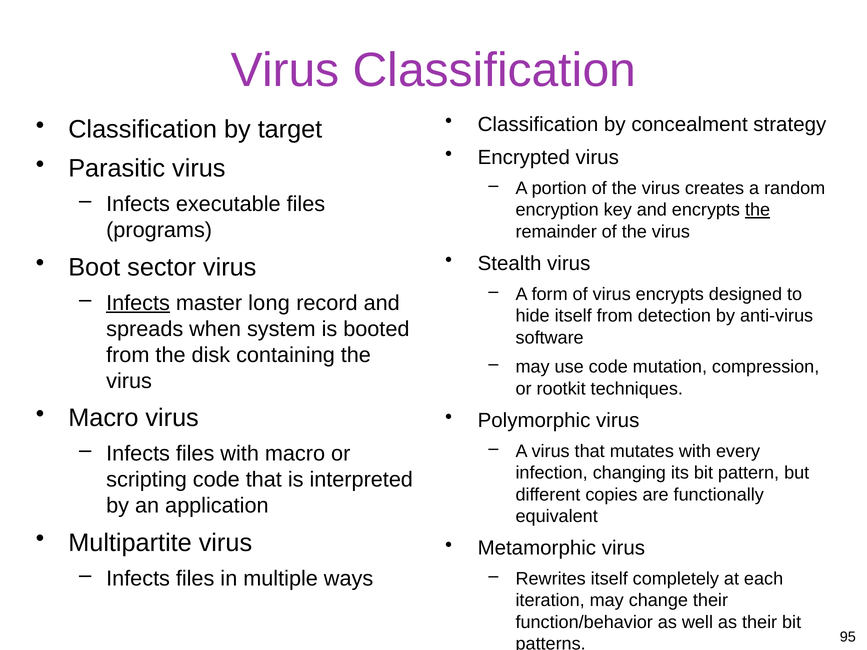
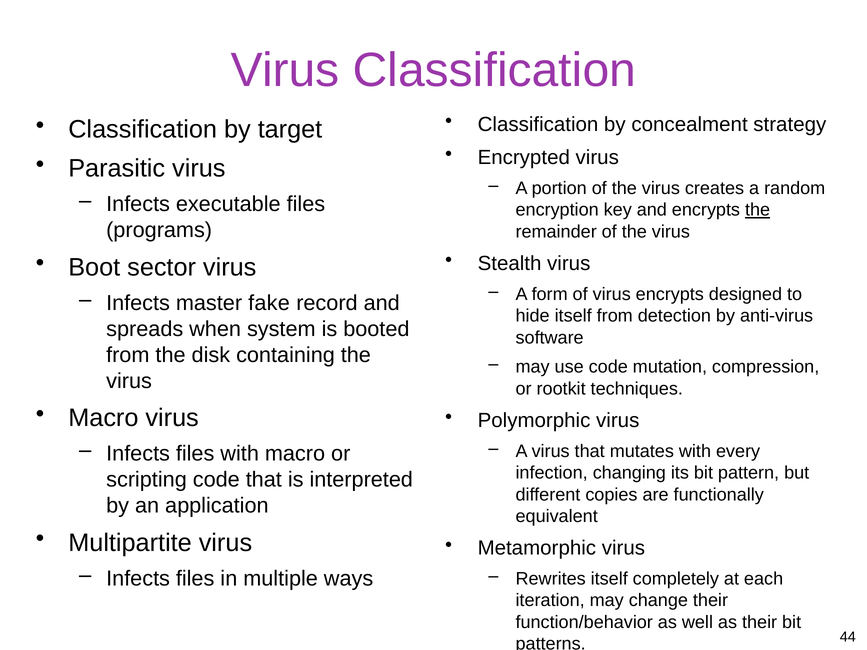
Infects underline: present -> none (138, 303)
long: long -> fake (269, 303)
95: 95 -> 44 (848, 637)
